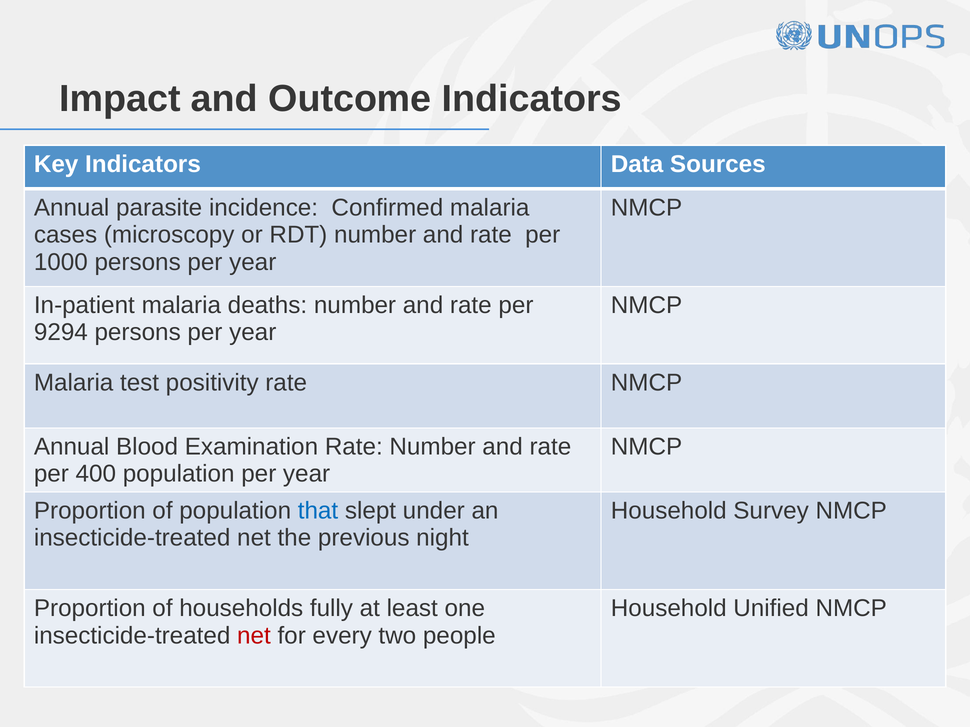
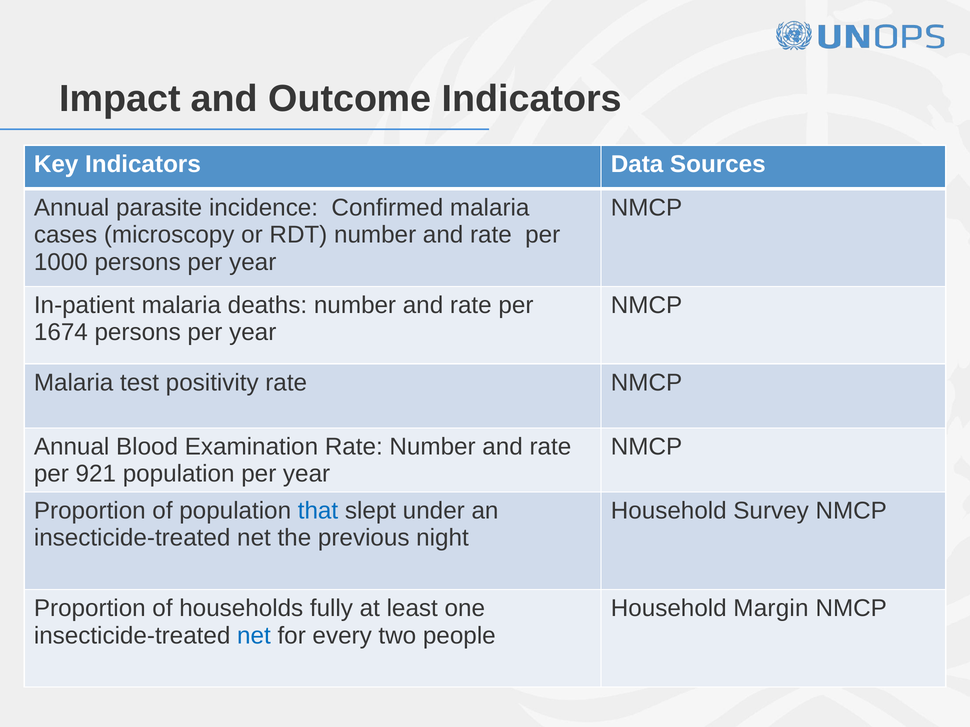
9294: 9294 -> 1674 (61, 333)
400: 400 -> 921 (96, 474)
Unified: Unified -> Margin (771, 609)
net colour: red -> blue (254, 636)
